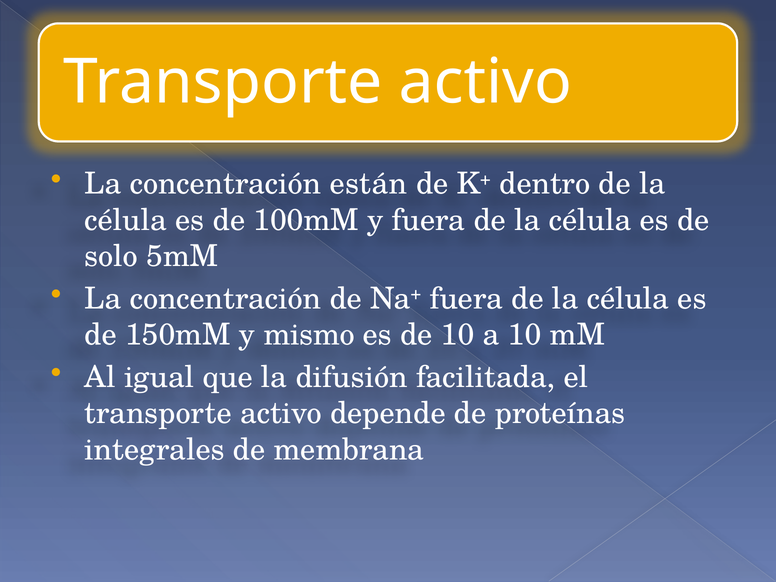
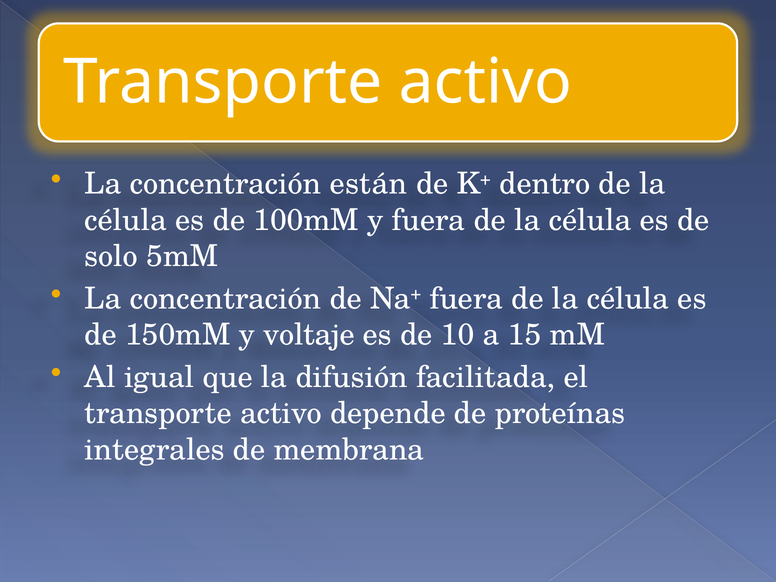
mismo: mismo -> voltaje (309, 335)
a 10: 10 -> 15 (525, 335)
